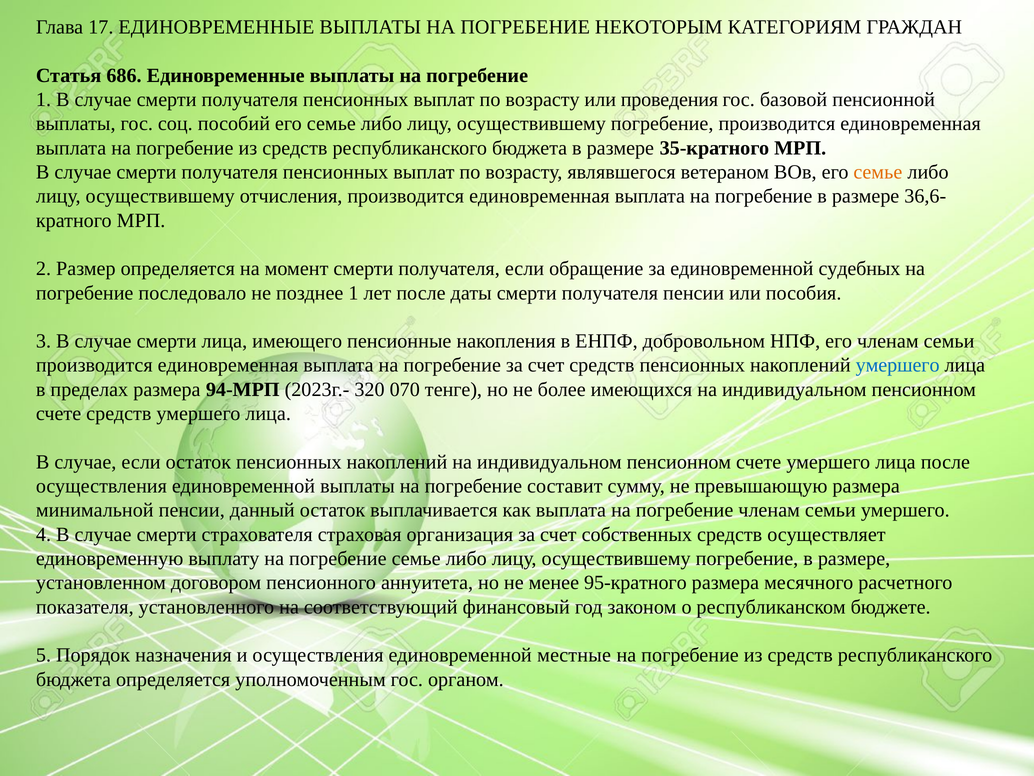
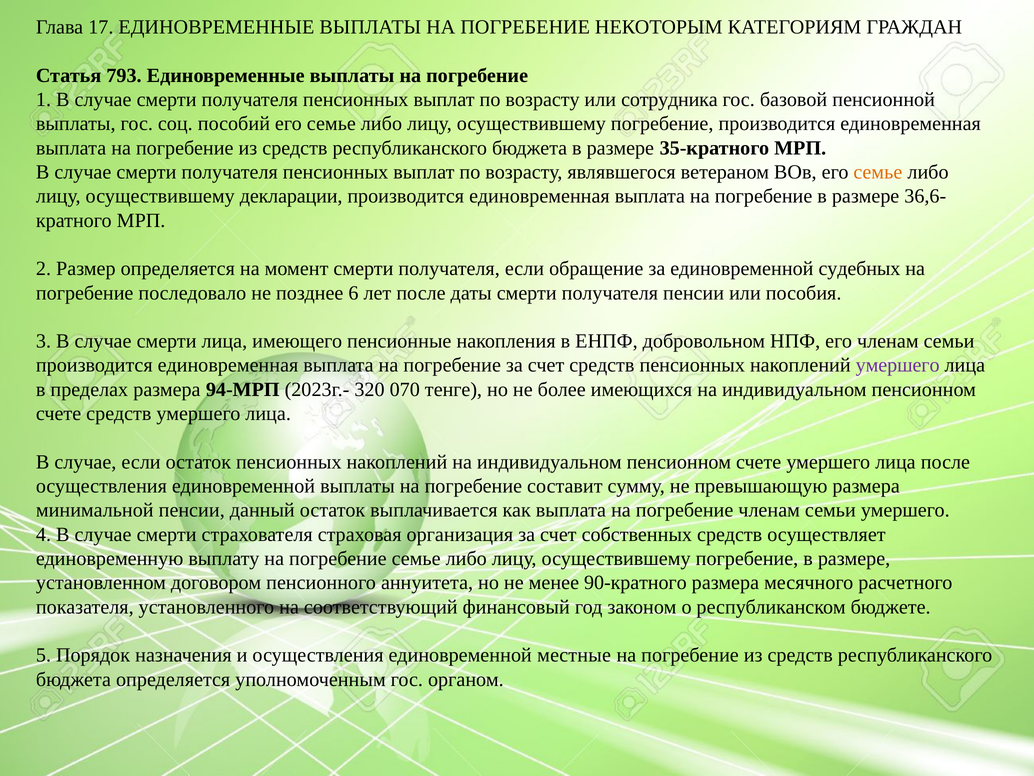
686: 686 -> 793 (124, 75)
проведения: проведения -> сотрудника (669, 100)
отчисления: отчисления -> декларации (291, 196)
позднее 1: 1 -> 6 (353, 293)
умершего colour: blue -> purple (898, 365)
95-кратного: 95-кратного -> 90-кратного (635, 582)
